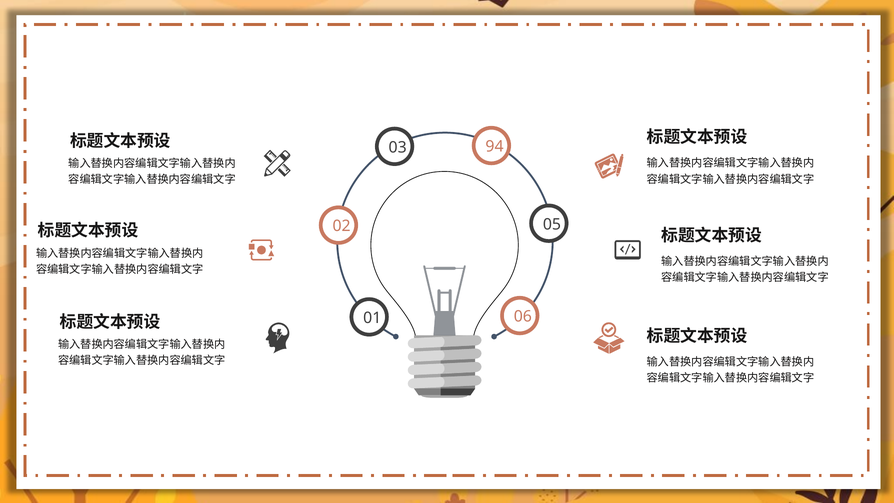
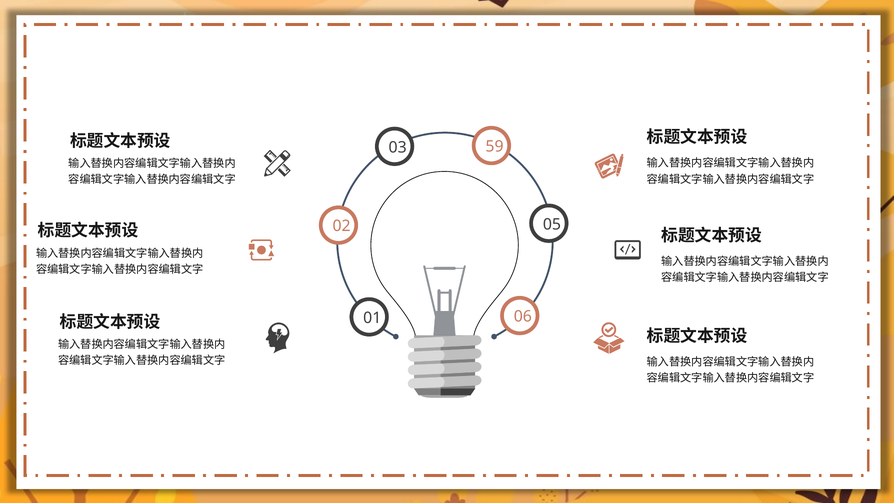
94: 94 -> 59 (495, 147)
